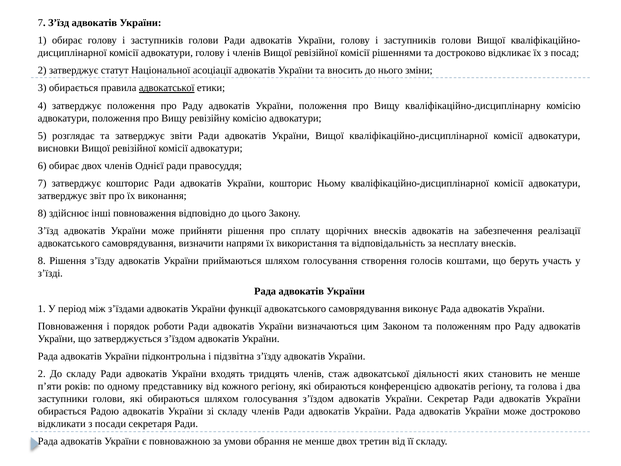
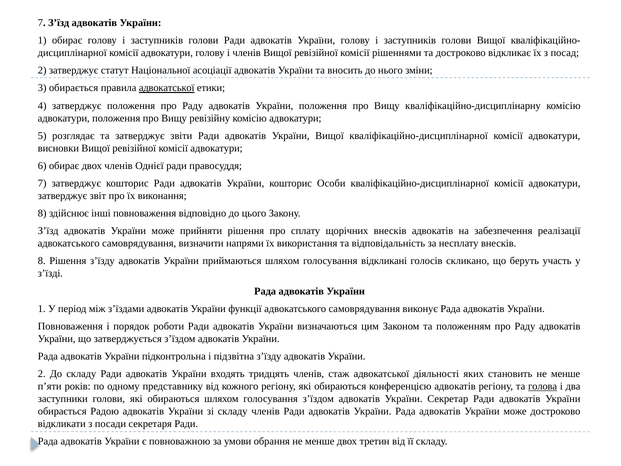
Ньому: Ньому -> Особи (331, 183)
створення: створення -> відкликані (384, 261)
коштами: коштами -> скликано (468, 261)
голова underline: none -> present (543, 386)
